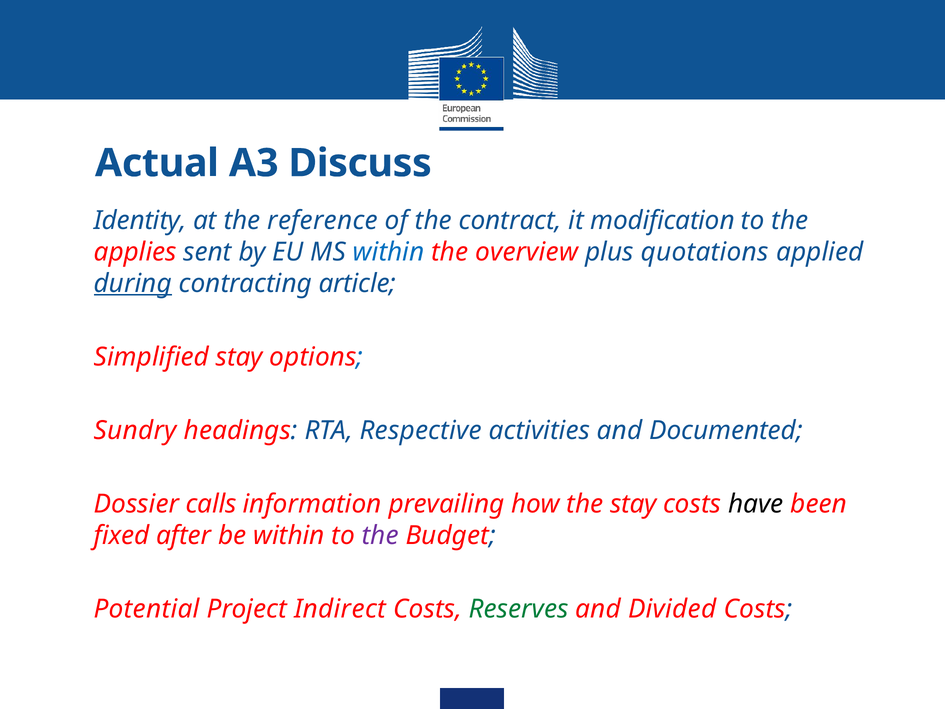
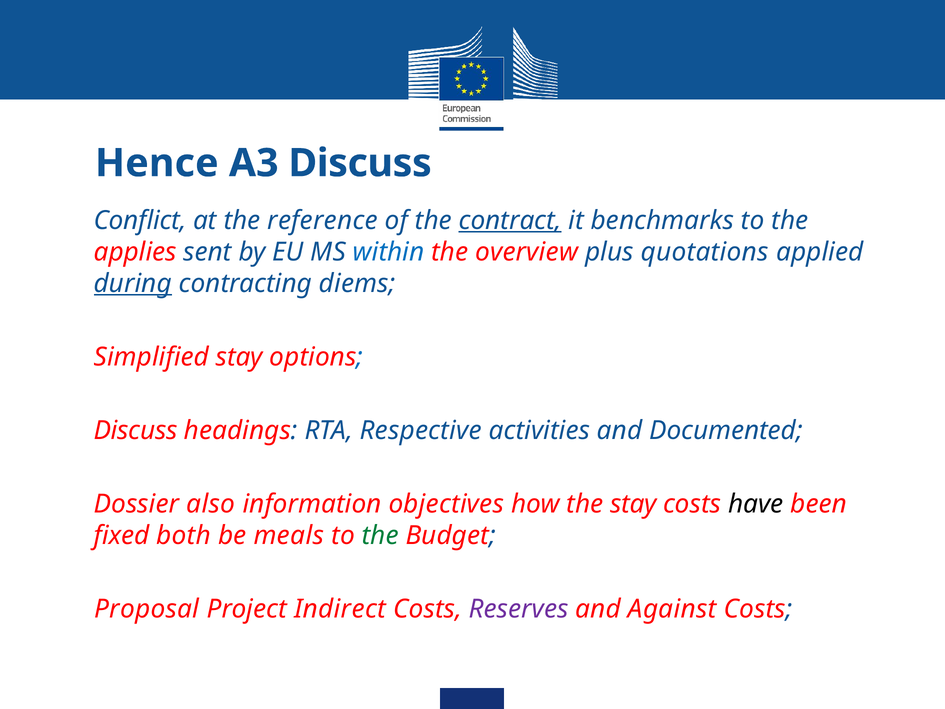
Actual: Actual -> Hence (157, 163)
Identity: Identity -> Conflict (140, 220)
contract underline: none -> present (510, 220)
modification: modification -> benchmarks (662, 220)
article: article -> diems (357, 283)
Sundry: Sundry -> Discuss (136, 430)
calls: calls -> also (211, 504)
prevailing: prevailing -> objectives (446, 504)
after: after -> both (184, 536)
be within: within -> meals (289, 536)
the colour: purple -> green (380, 536)
Potential: Potential -> Proposal (147, 609)
Reserves colour: green -> purple (519, 609)
Divided: Divided -> Against (672, 609)
